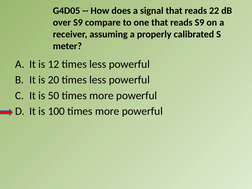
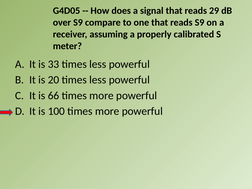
22: 22 -> 29 (214, 11)
12: 12 -> 33 (53, 64)
50: 50 -> 66 (53, 96)
